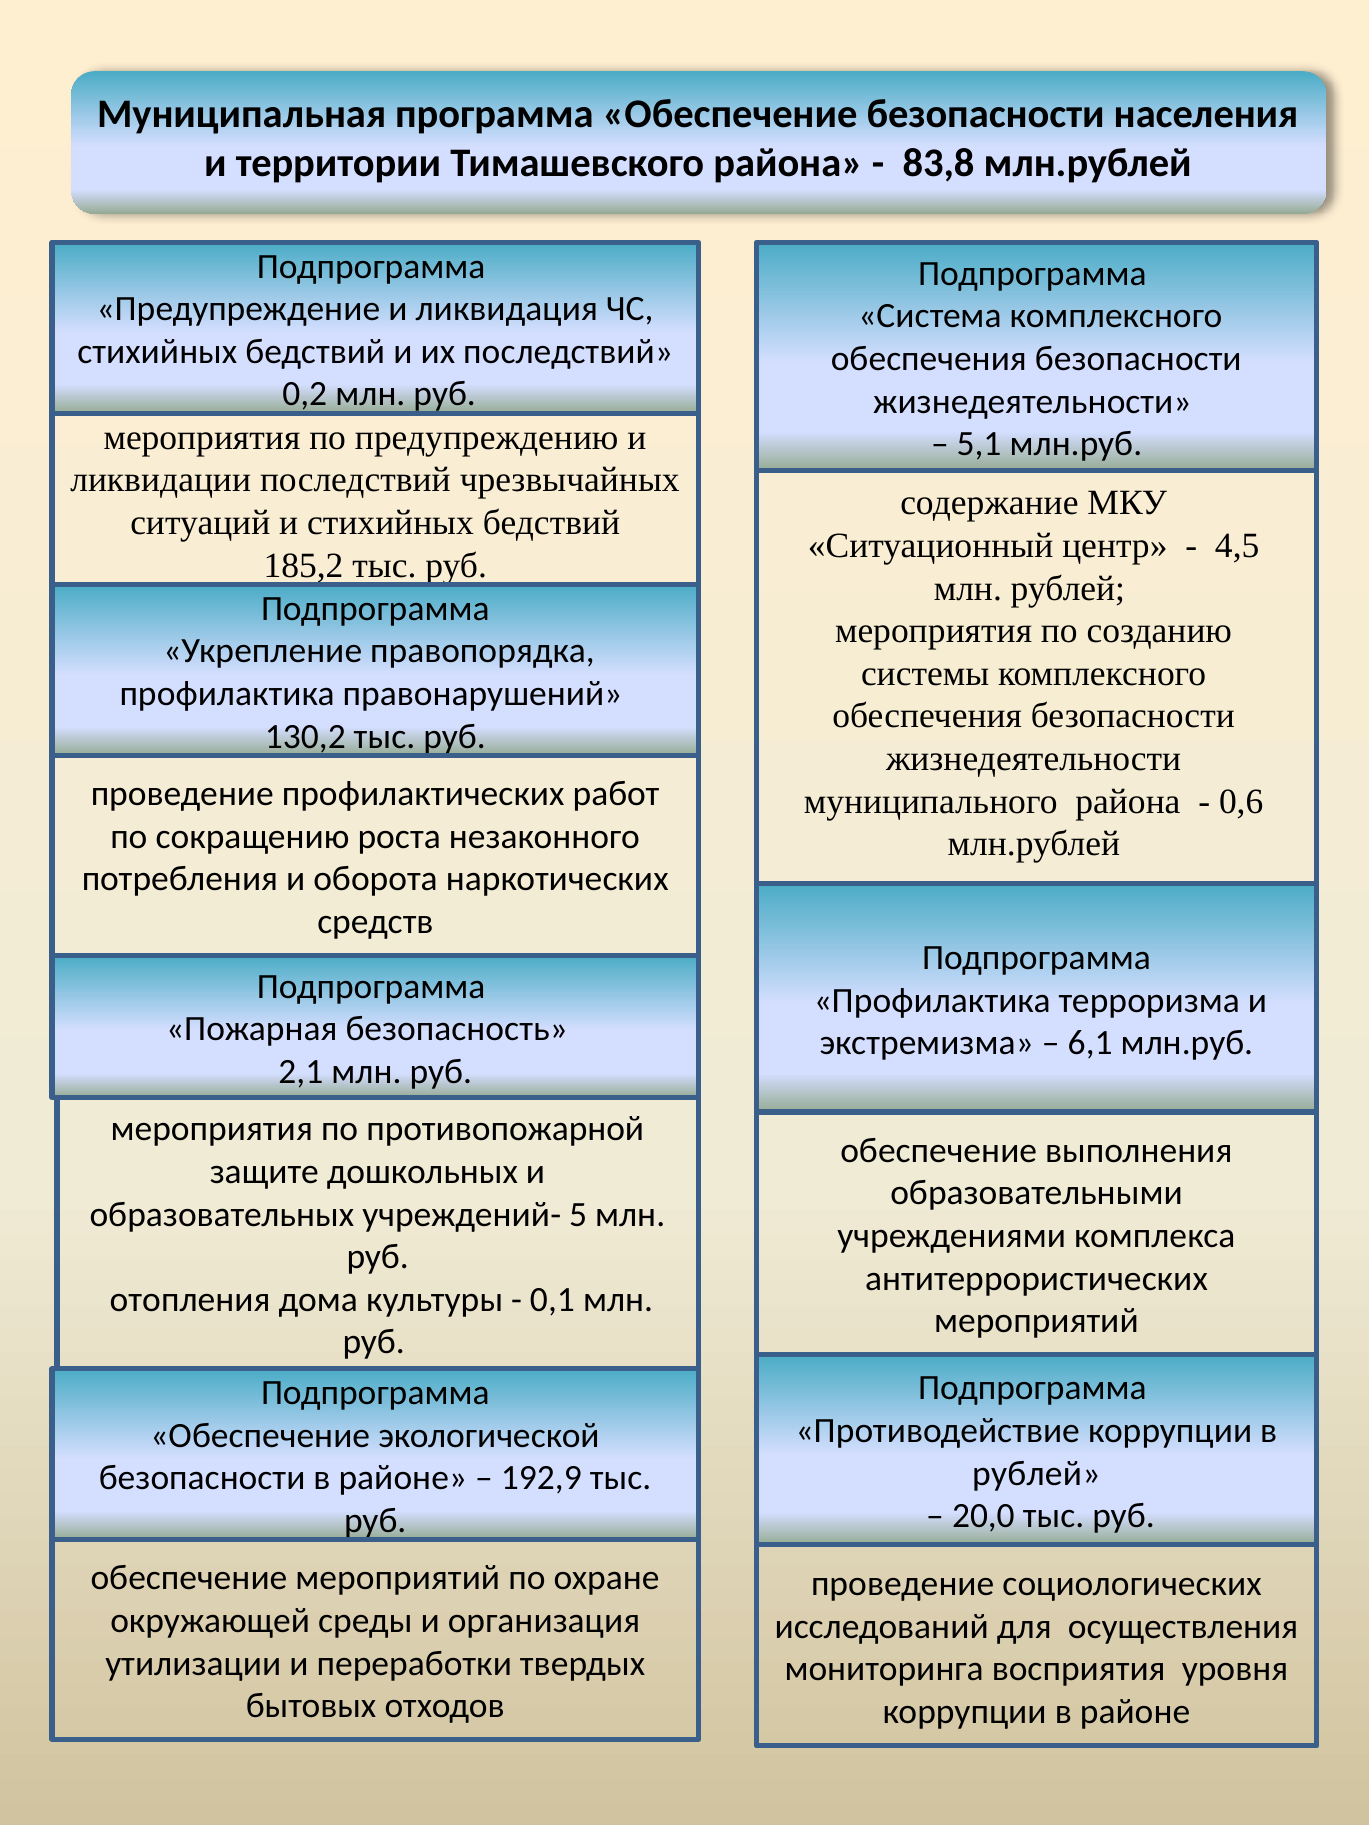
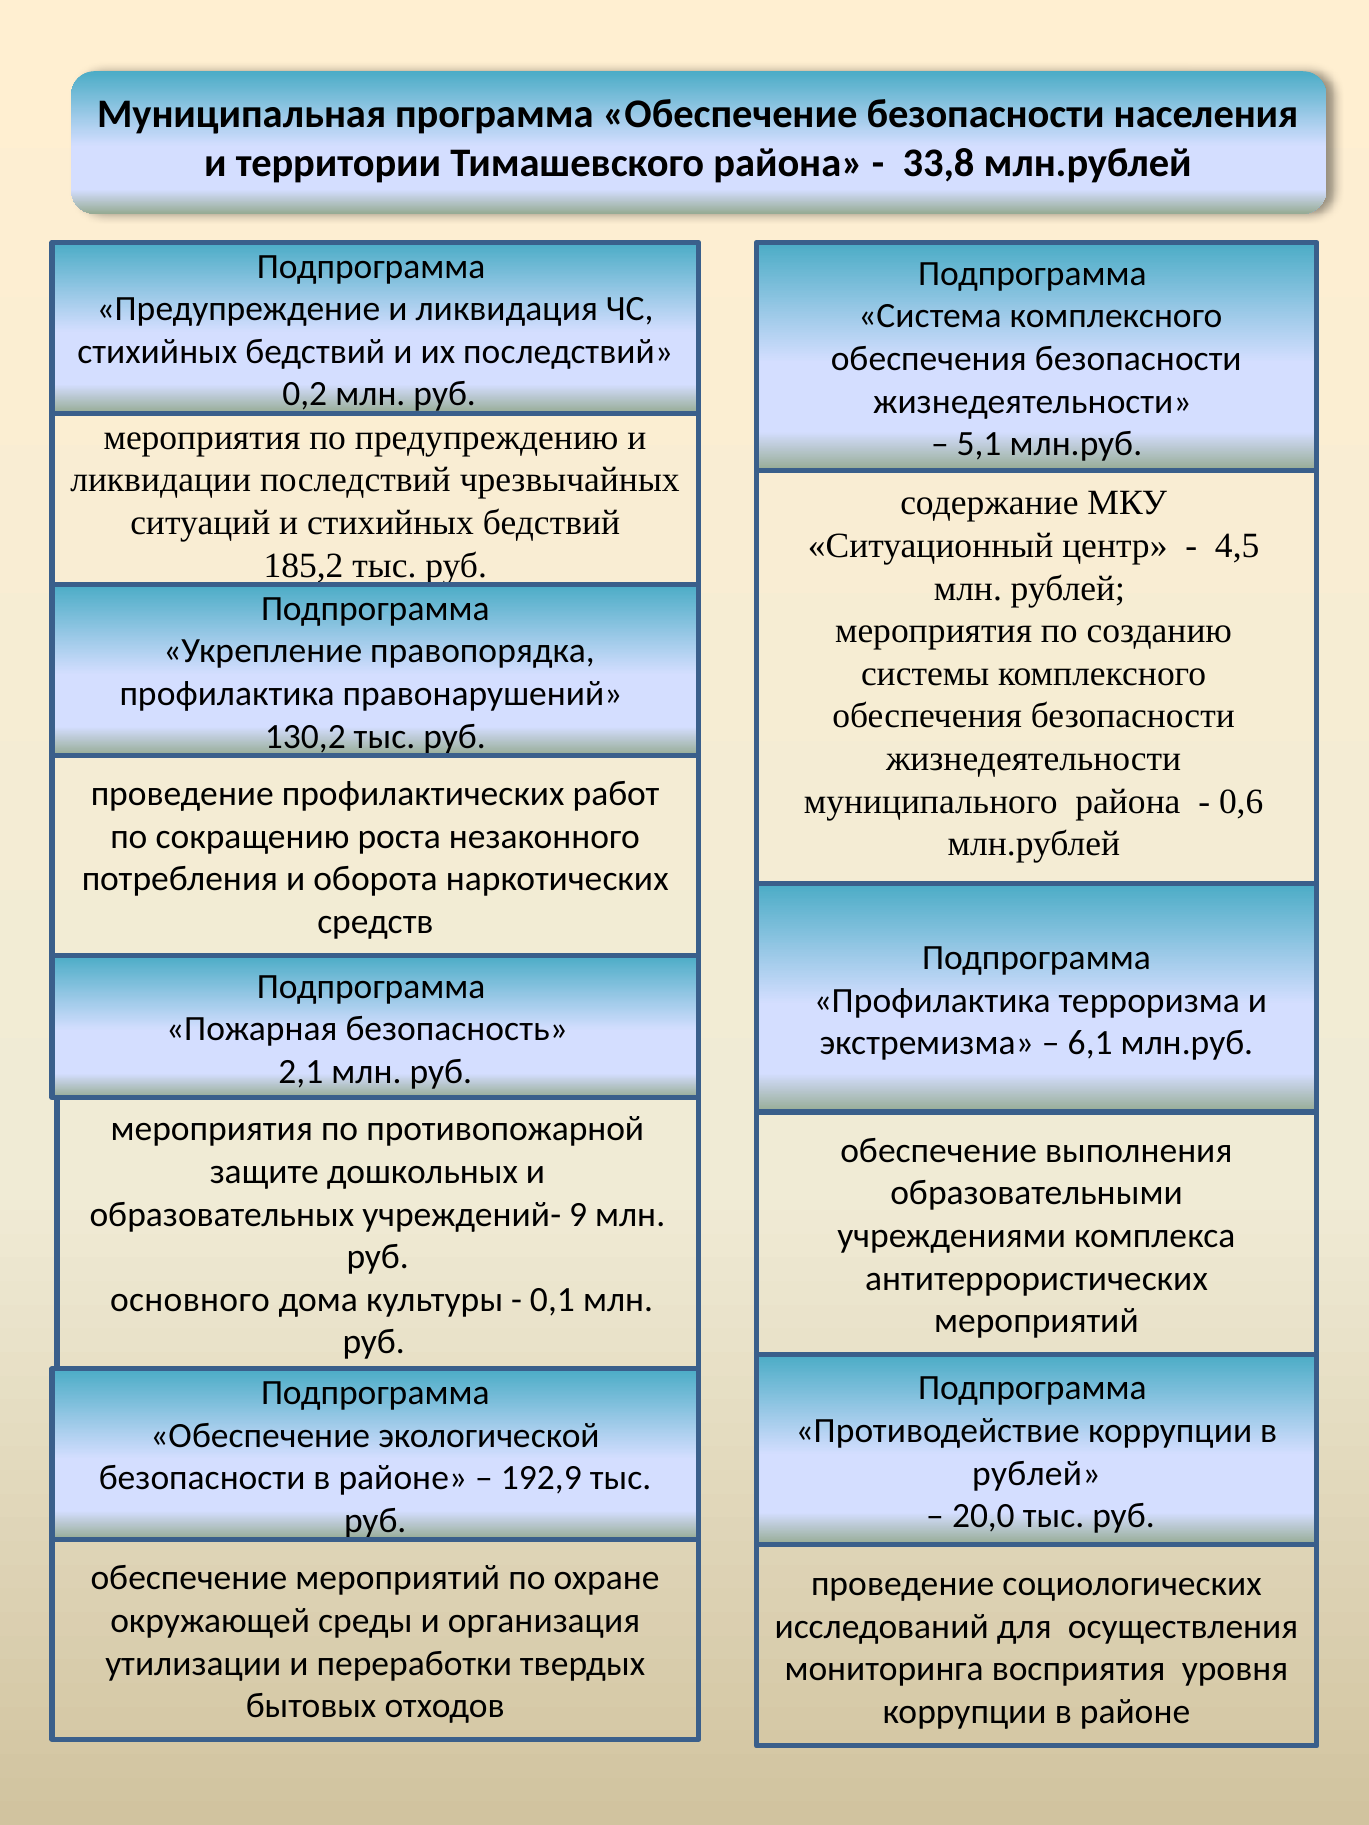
83,8: 83,8 -> 33,8 (939, 163)
5: 5 -> 9 (578, 1215)
отопления: отопления -> основного (190, 1300)
